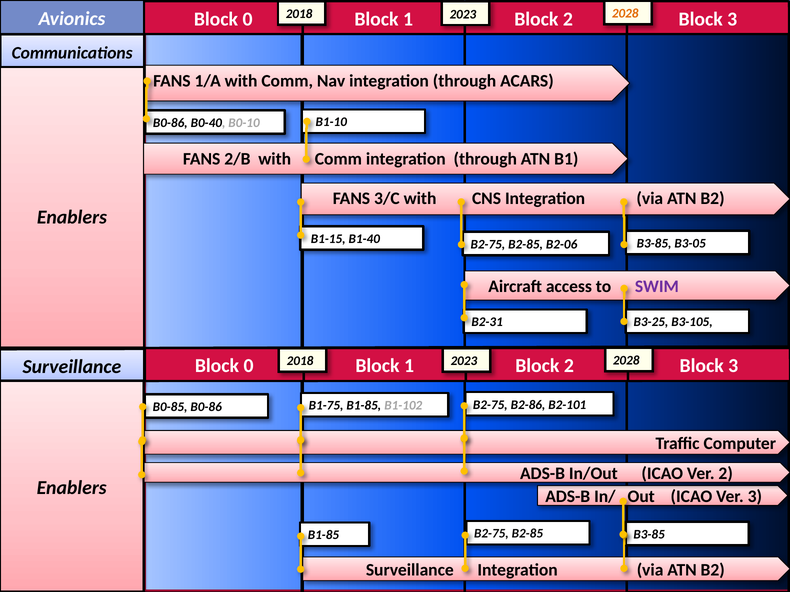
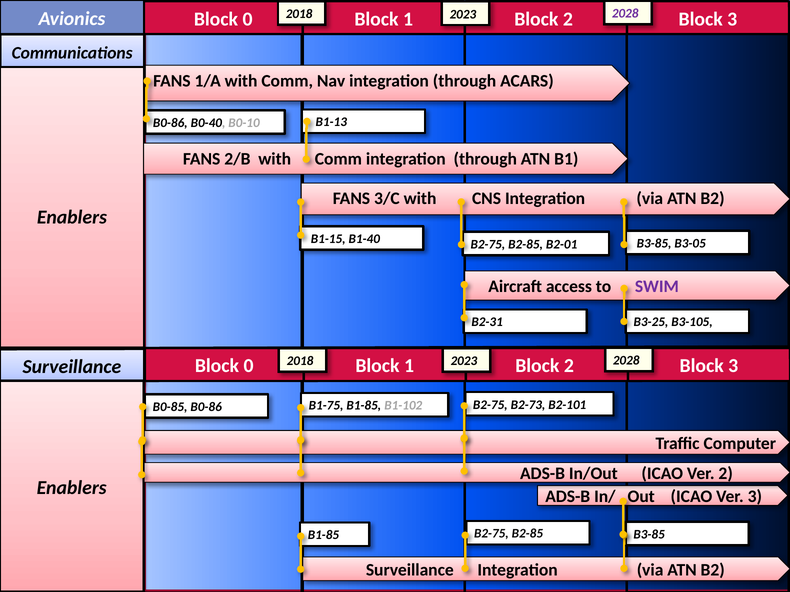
2028 colour: orange -> purple (625, 13)
B1-10: B1-10 -> B1-13 (331, 122)
B2-06: B2-06 -> B2-01 (562, 245)
B2-86: B2-86 -> B2-73 (528, 405)
